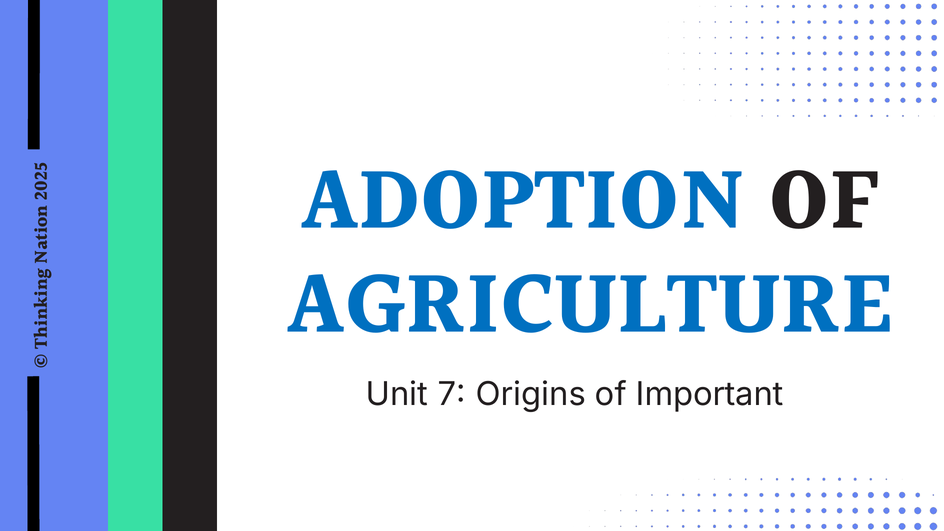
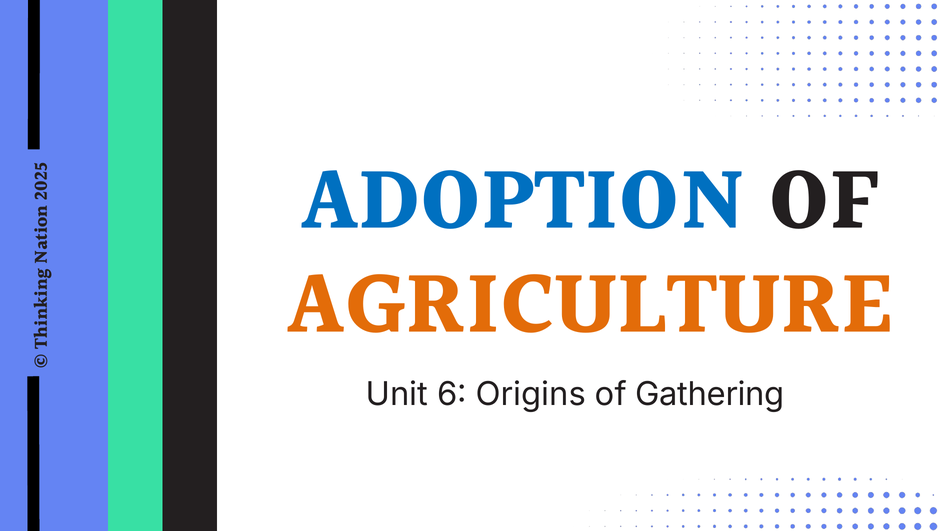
AGRICULTURE colour: blue -> orange (590, 307)
7: 7 -> 6 (452, 395)
Important: Important -> Gathering (710, 395)
